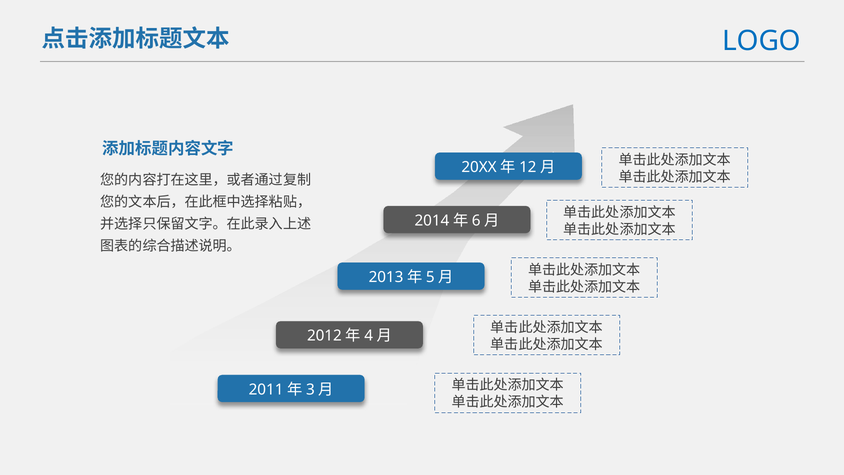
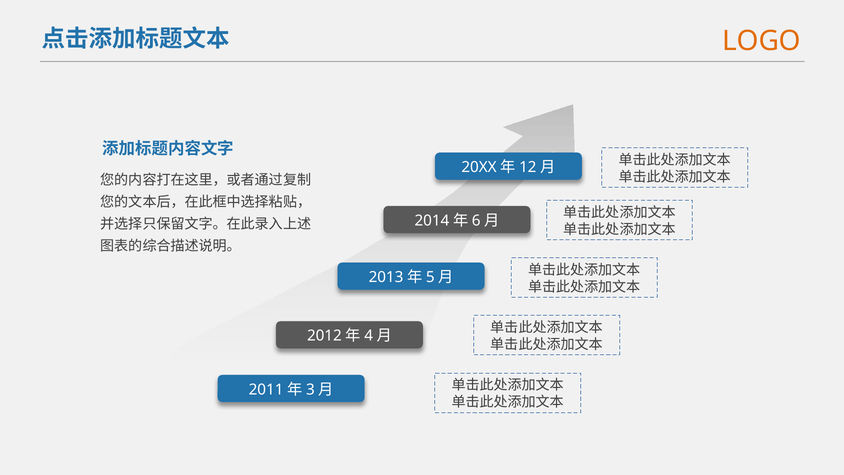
LOGO colour: blue -> orange (762, 41)
